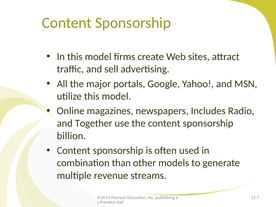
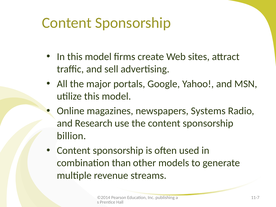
Includes: Includes -> Systems (208, 111)
Together: Together -> Research (94, 123)
